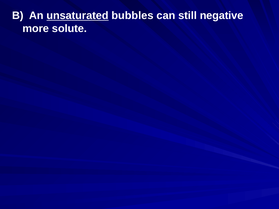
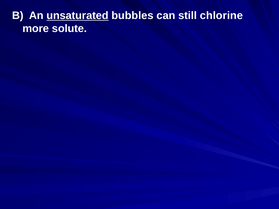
negative: negative -> chlorine (221, 16)
